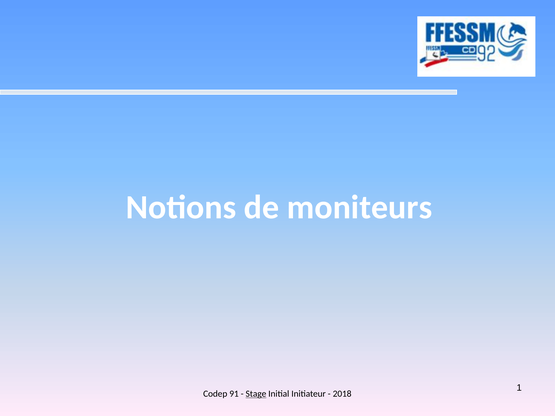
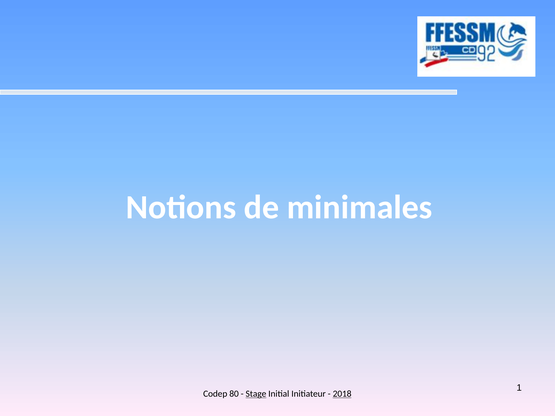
moniteurs: moniteurs -> minimales (360, 207)
91: 91 -> 80 (234, 394)
2018 underline: none -> present (342, 394)
